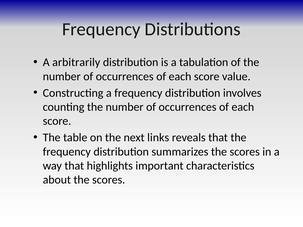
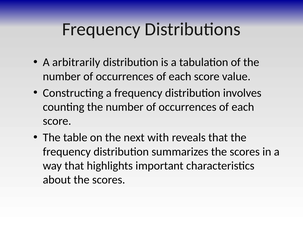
links: links -> with (158, 138)
